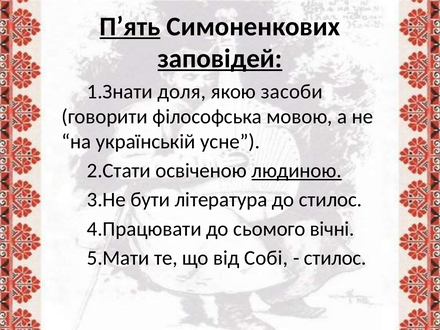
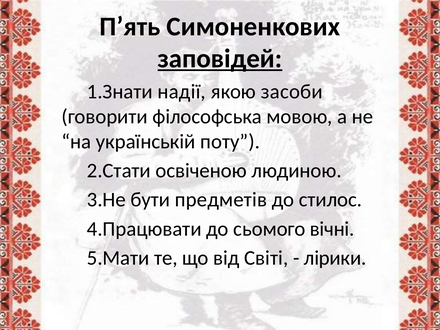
П’ять underline: present -> none (130, 26)
доля: доля -> надії (182, 92)
усне: усне -> поту (230, 142)
людиною underline: present -> none (297, 171)
література: література -> предметів (221, 200)
Собі: Собі -> Світі (266, 258)
стилос: стилос -> лірики (335, 258)
